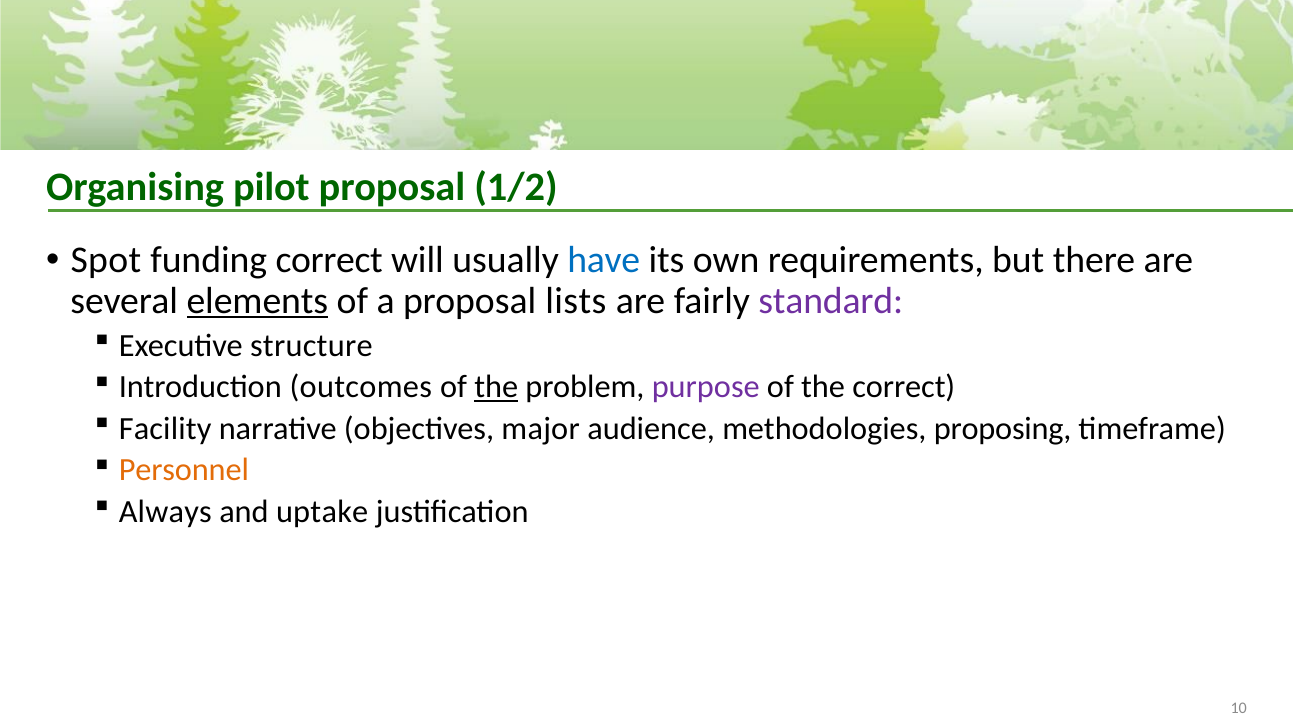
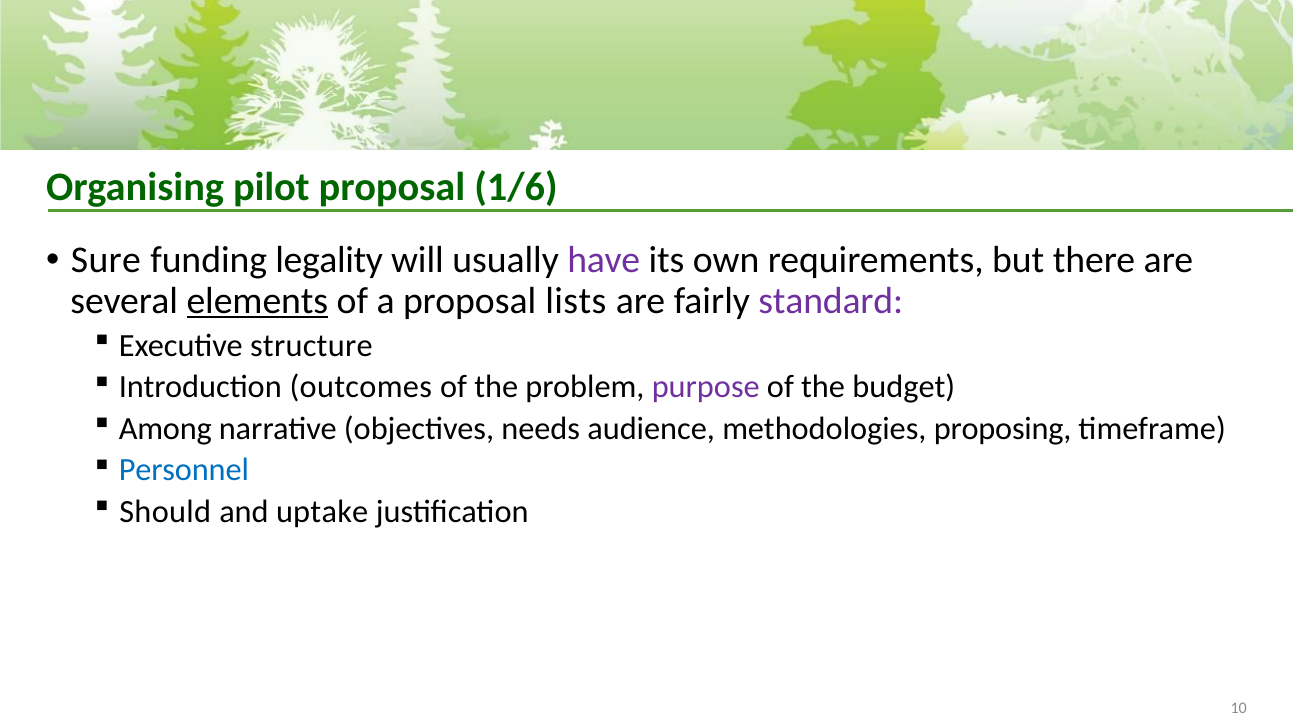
1/2: 1/2 -> 1/6 (516, 187)
Spot: Spot -> Sure (106, 260)
funding correct: correct -> legality (329, 260)
have colour: blue -> purple (604, 260)
the underline: present -> none (496, 387)
the correct: correct -> budget (904, 387)
Facility: Facility -> Among (165, 429)
major: major -> needs (541, 429)
Personnel colour: orange -> blue (184, 470)
Always: Always -> Should (165, 512)
